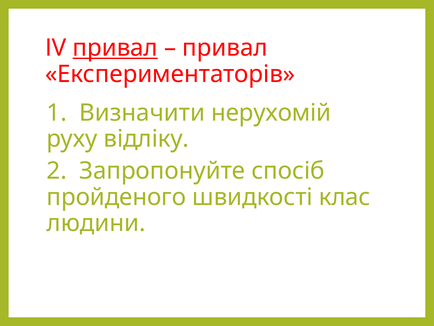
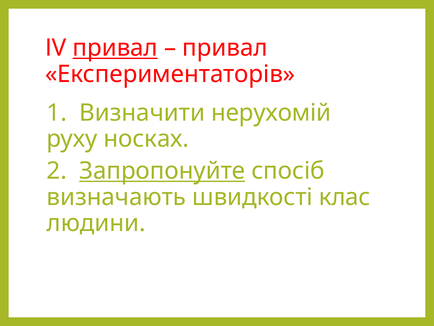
відліку: відліку -> носках (146, 139)
Запропонуйте underline: none -> present (162, 171)
пройденого: пройденого -> визначають (116, 197)
